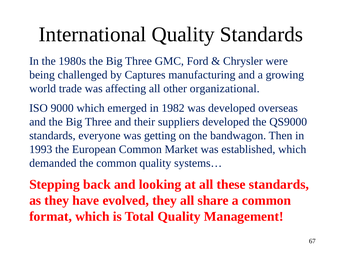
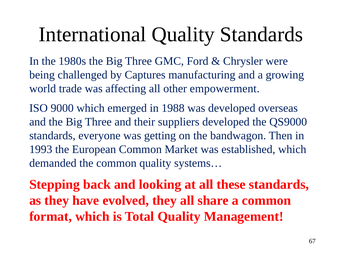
organizational: organizational -> empowerment (225, 89)
1982: 1982 -> 1988 (173, 108)
